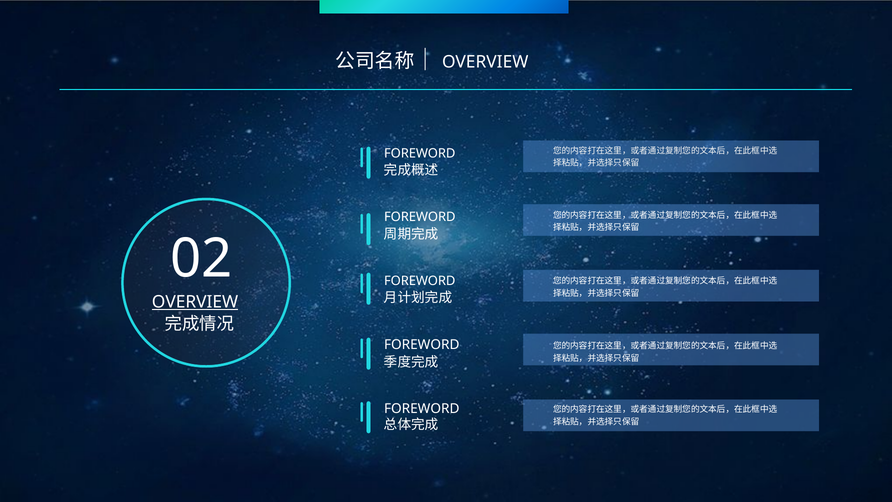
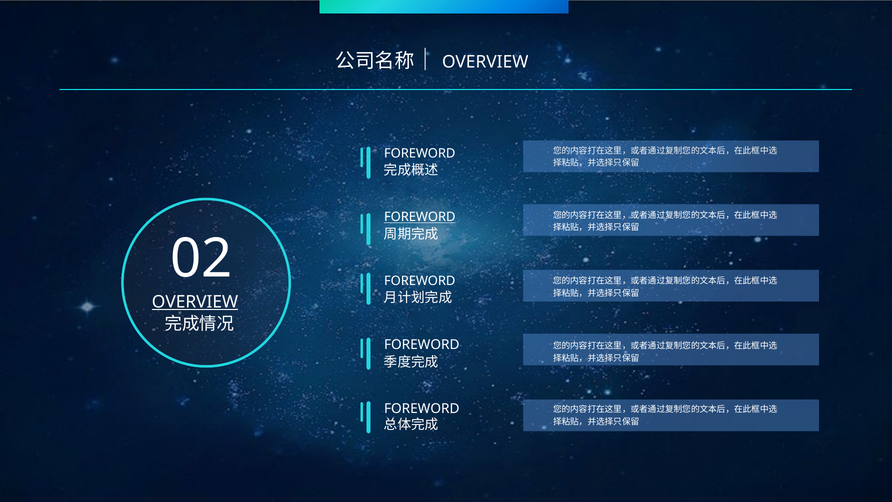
FOREWORD underline: none -> present (420, 217)
